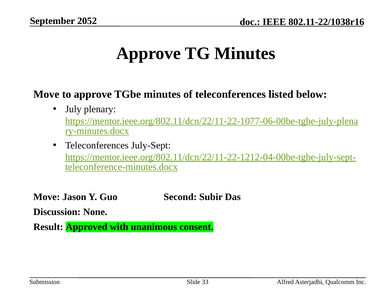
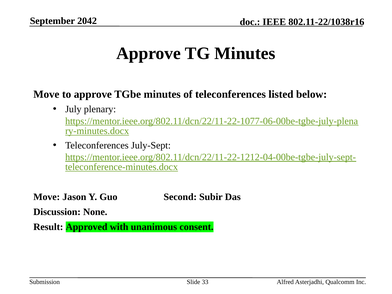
2052: 2052 -> 2042 (87, 21)
